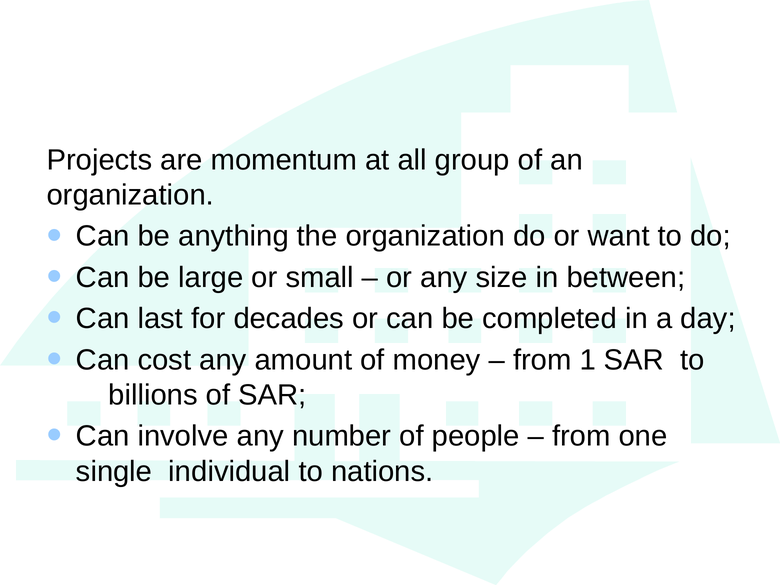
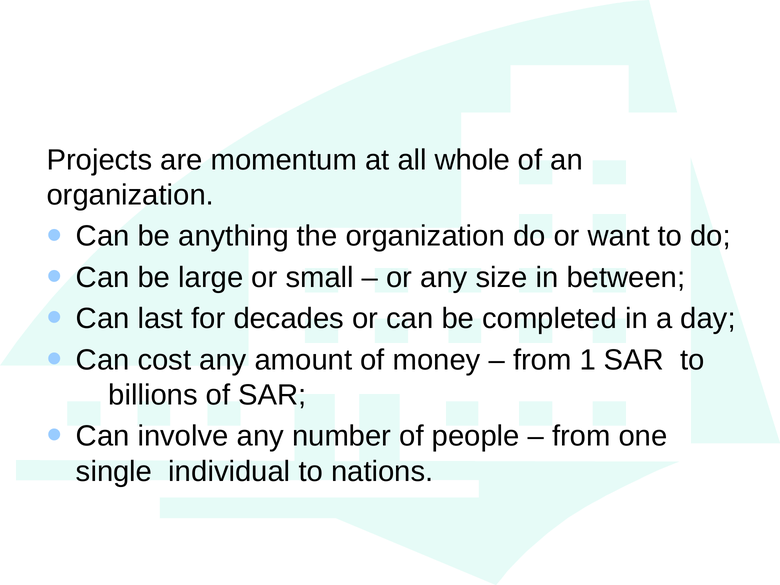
group: group -> whole (473, 160)
